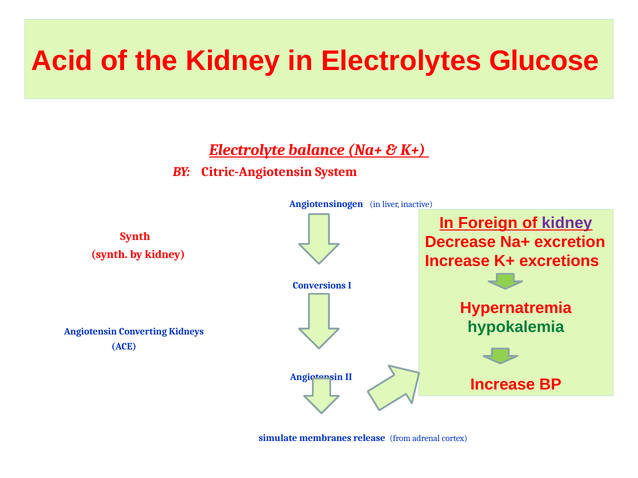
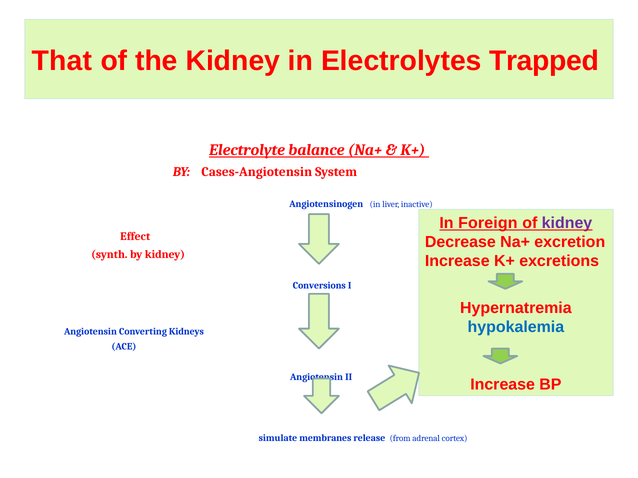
Acid: Acid -> That (62, 61)
Glucose: Glucose -> Trapped (544, 61)
Citric-Angiotensin: Citric-Angiotensin -> Cases-Angiotensin (257, 172)
Synth: Synth -> Effect (135, 237)
hypokalemia colour: green -> blue (516, 327)
